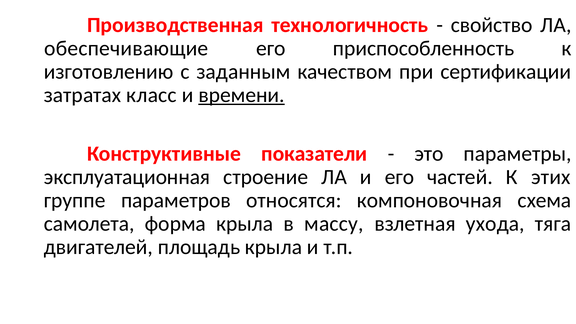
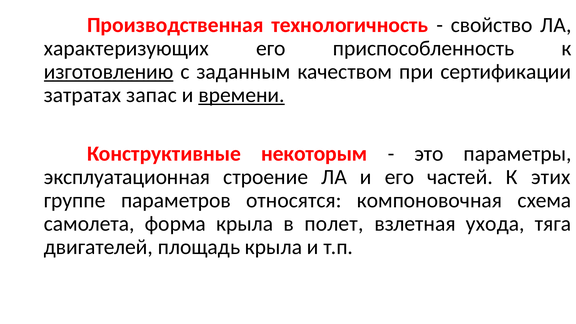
обеспечивающие: обеспечивающие -> характеризующих (126, 48)
изготовлению underline: none -> present (109, 72)
класс: класс -> запас (152, 95)
показатели: показатели -> некоторым (314, 154)
массу: массу -> полет (334, 224)
